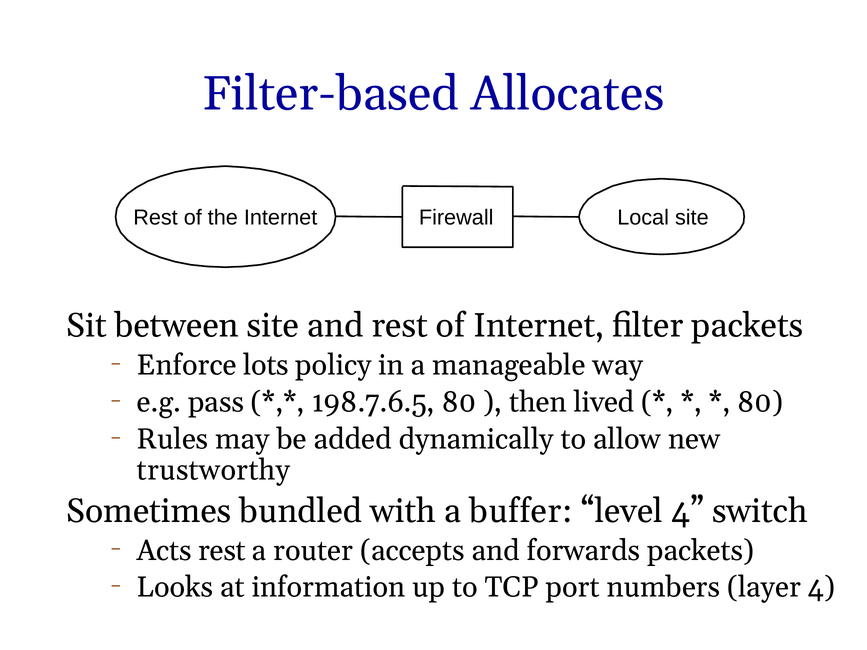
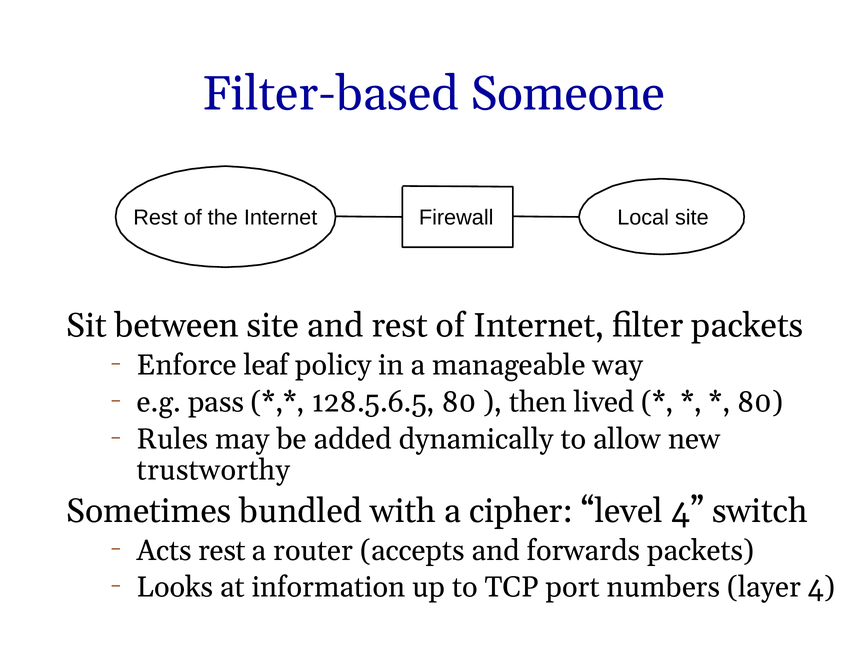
Allocates: Allocates -> Someone (568, 94)
lots: lots -> leaf (266, 365)
198.7.6.5: 198.7.6.5 -> 128.5.6.5 (373, 402)
buffer: buffer -> cipher (521, 511)
